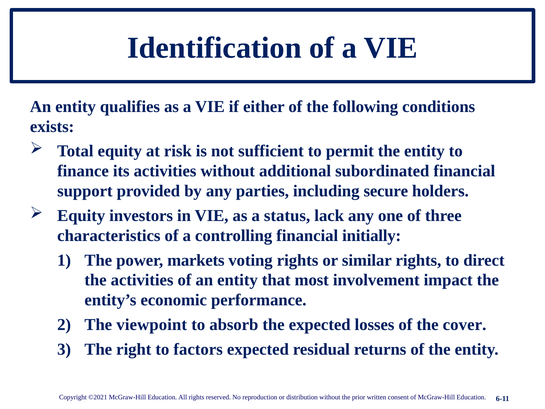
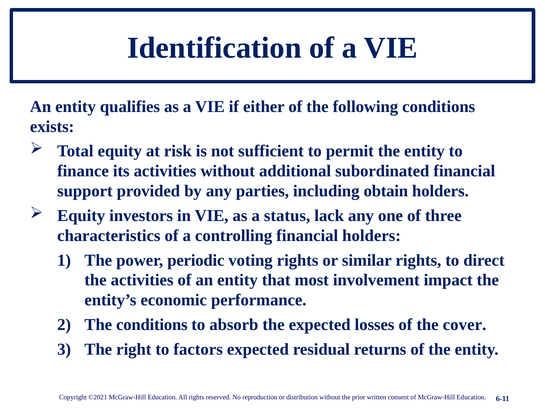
secure: secure -> obtain (386, 191)
financial initially: initially -> holders (372, 235)
markets: markets -> periodic (196, 260)
The viewpoint: viewpoint -> conditions (152, 324)
